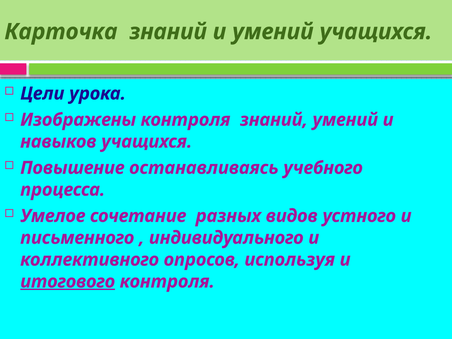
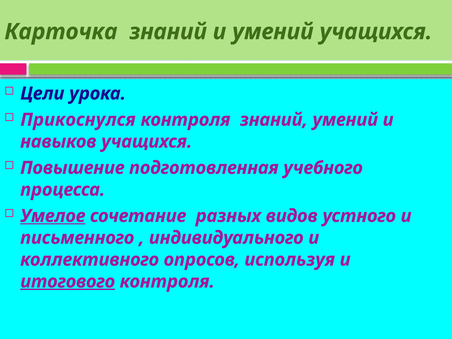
Изображены: Изображены -> Прикоснулся (78, 120)
останавливаясь: останавливаясь -> подготовленная (204, 168)
Умелое underline: none -> present (53, 216)
